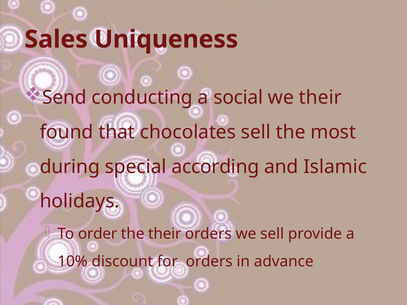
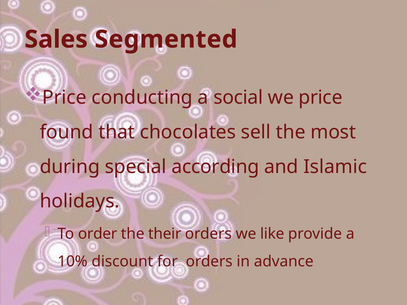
Uniqueness: Uniqueness -> Segmented (166, 39)
Send: Send -> Price (64, 98)
we their: their -> price (321, 98)
we sell: sell -> like (272, 234)
